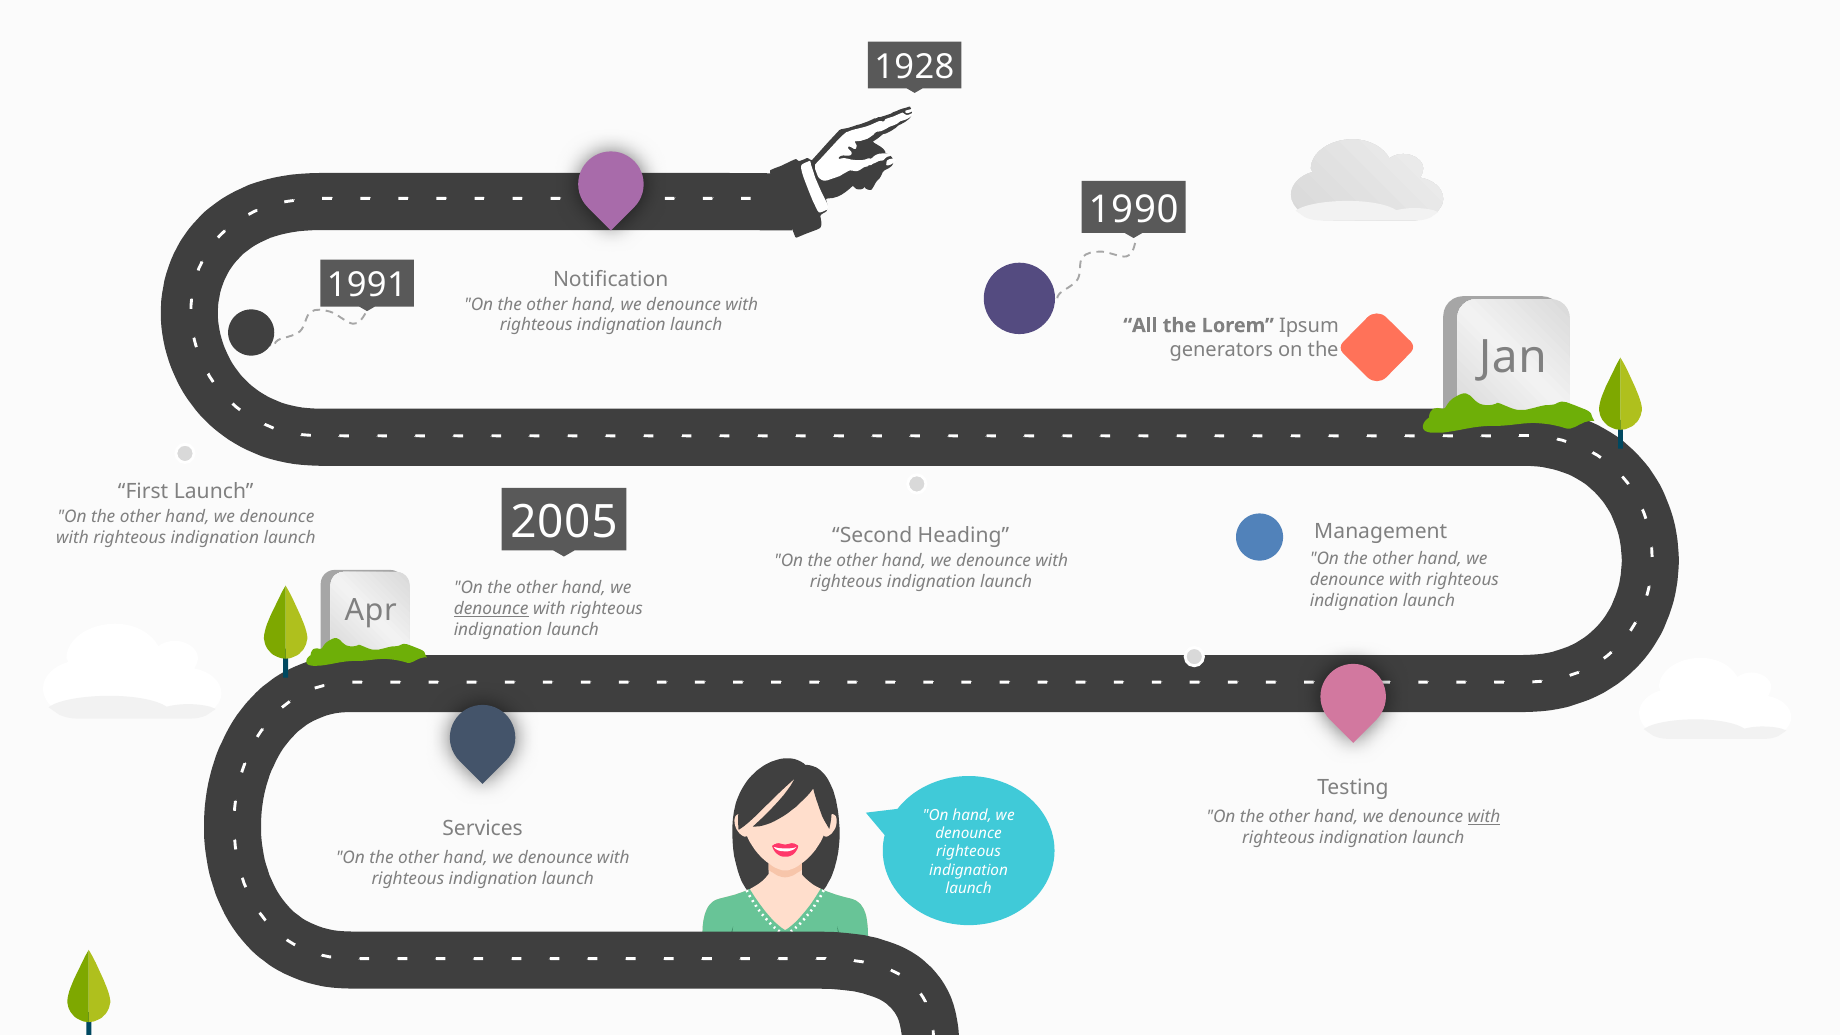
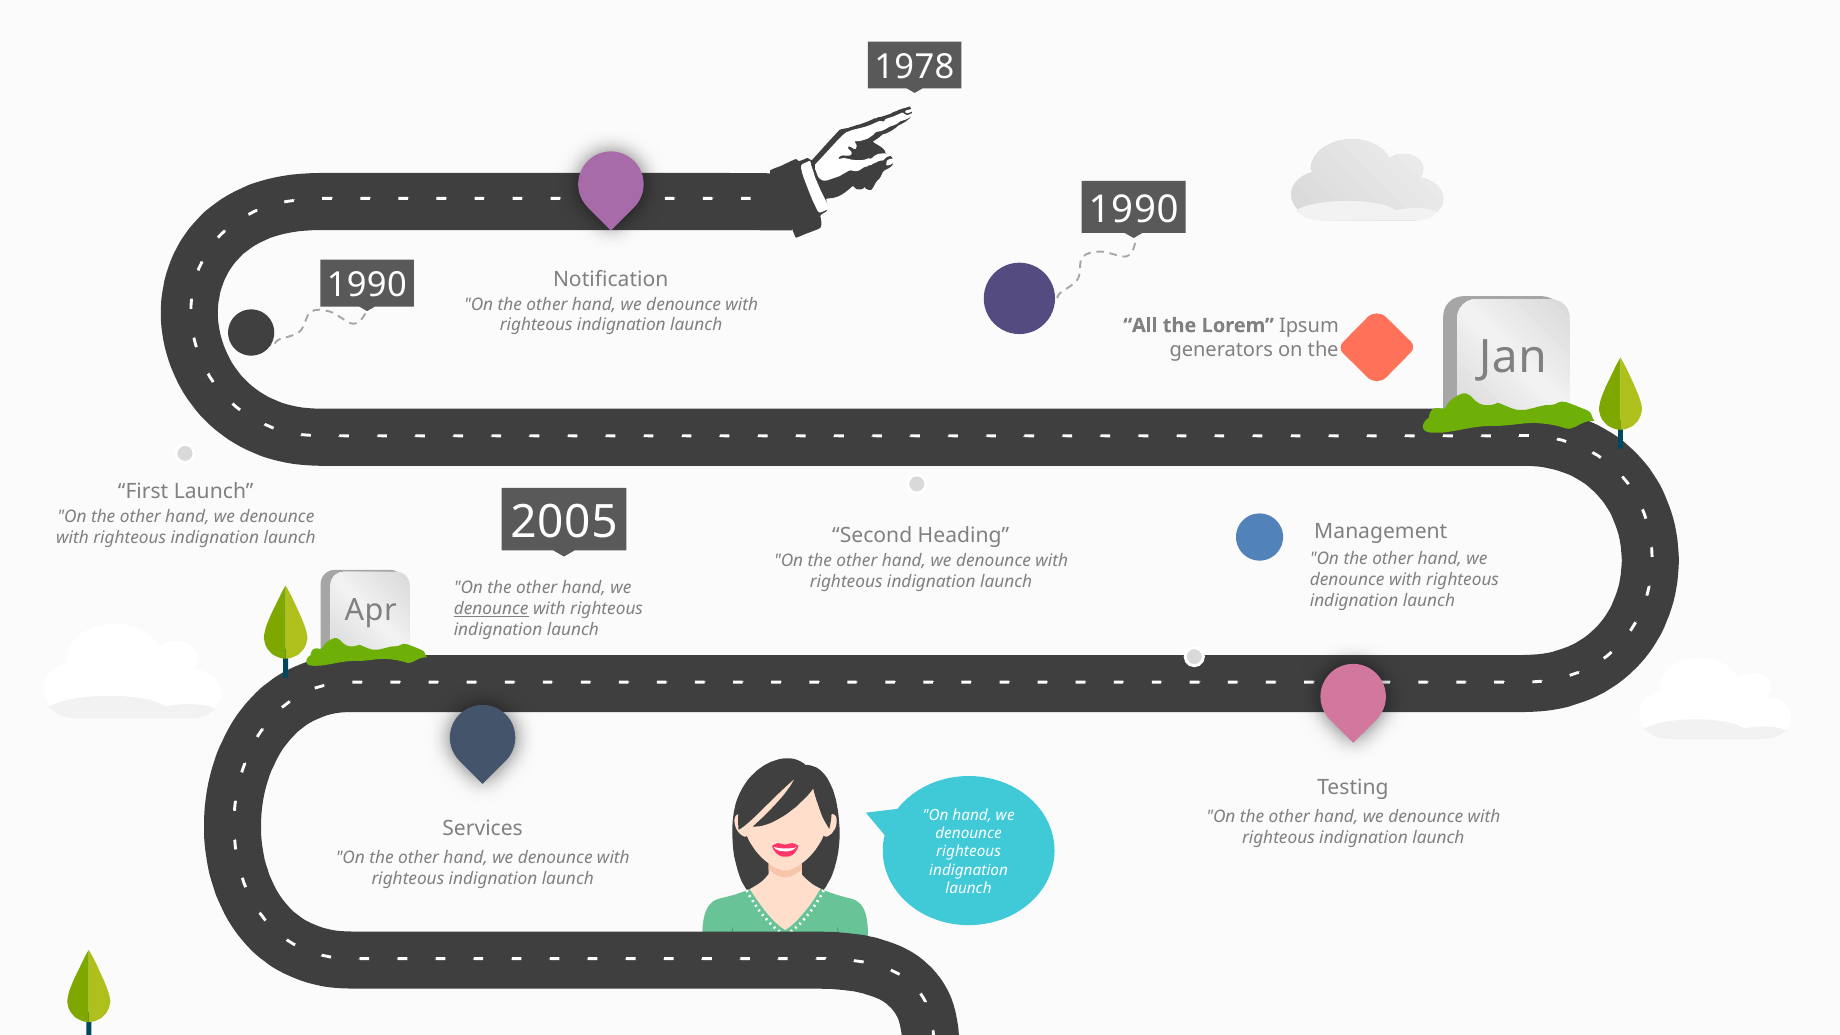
1928: 1928 -> 1978 (914, 67)
1991: 1991 -> 1990 (367, 285)
with underline: present -> none (1484, 817)
